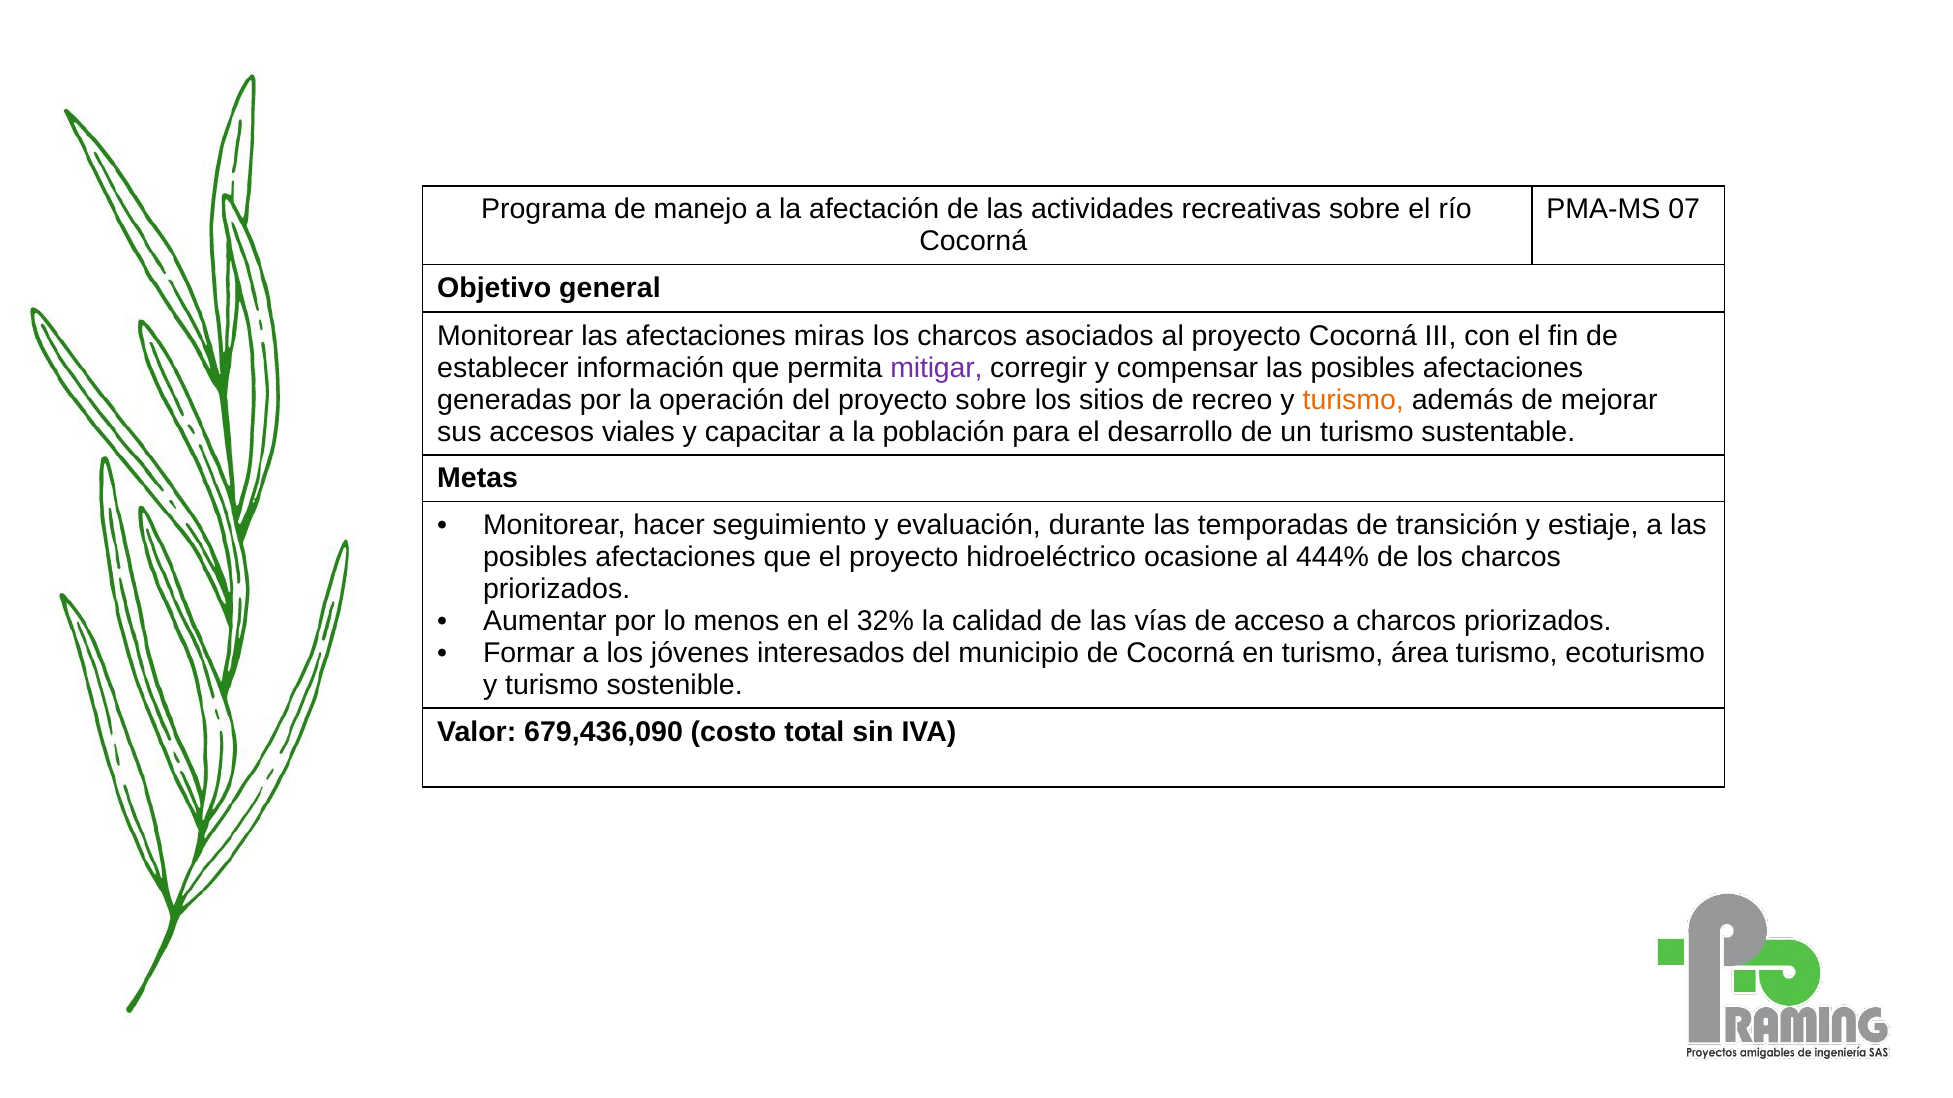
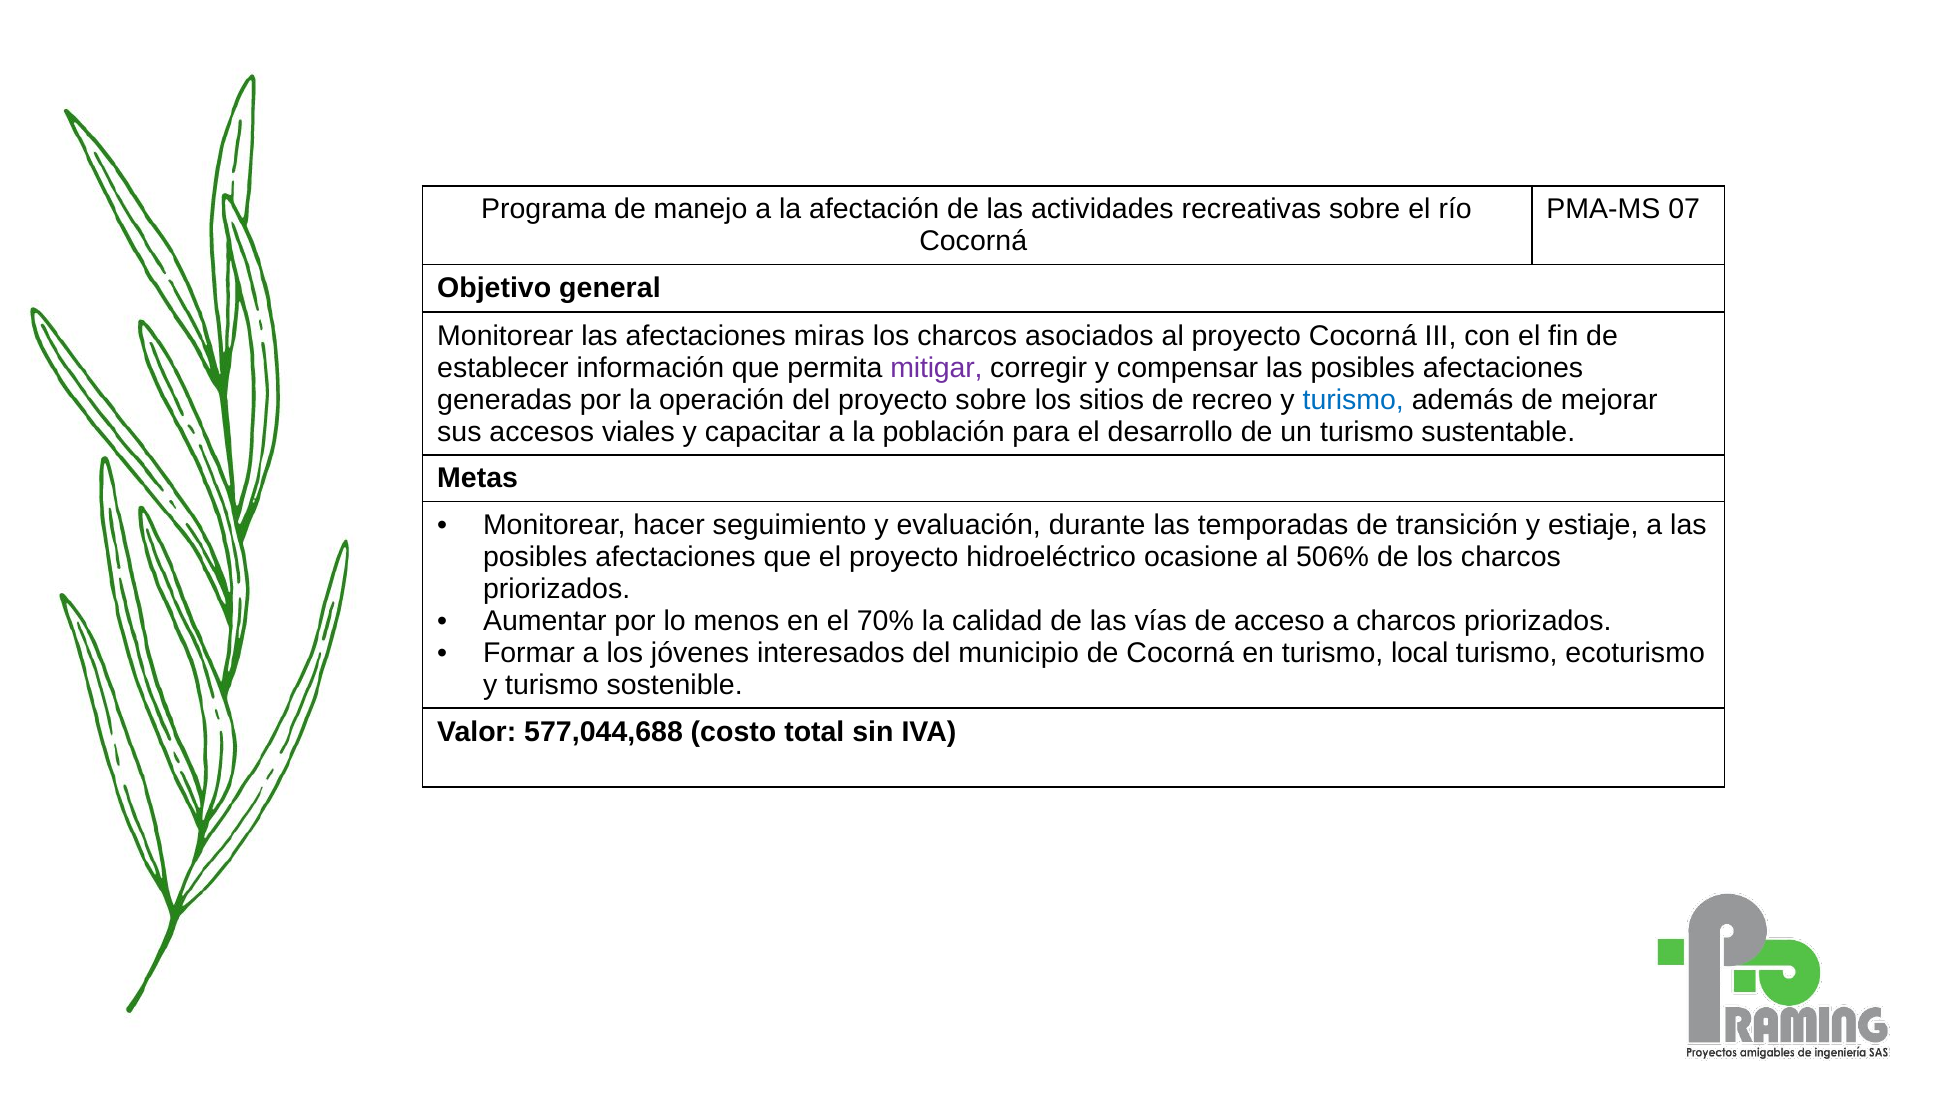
turismo colour: orange -> blue (1353, 400)
444%: 444% -> 506% (1333, 557)
32%: 32% -> 70% (885, 621)
área: área -> local (1420, 653)
679,436,090: 679,436,090 -> 577,044,688 (604, 732)
